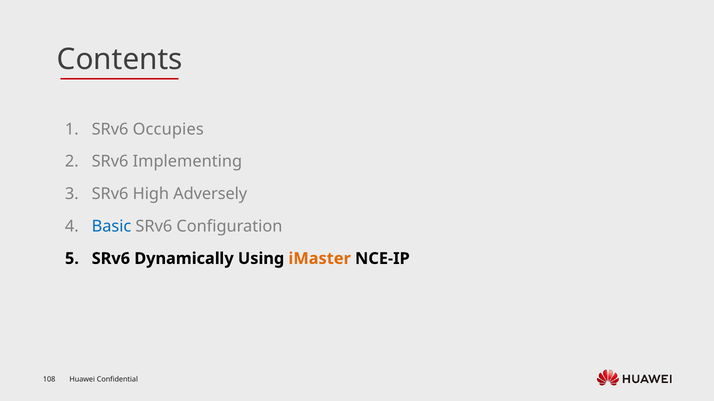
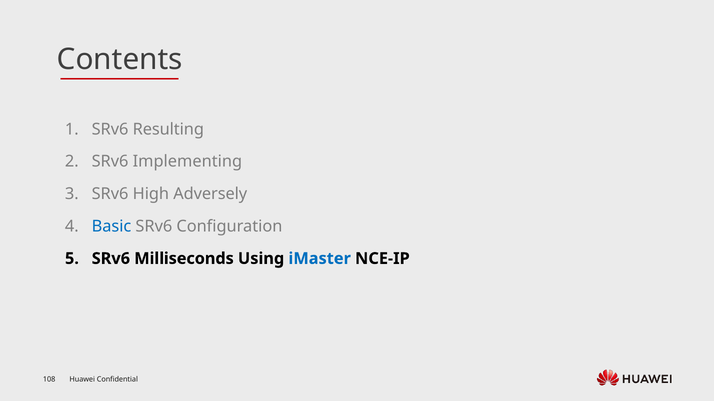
Occupies: Occupies -> Resulting (168, 129)
Dynamically: Dynamically -> Milliseconds (184, 259)
iMaster colour: orange -> blue (320, 259)
